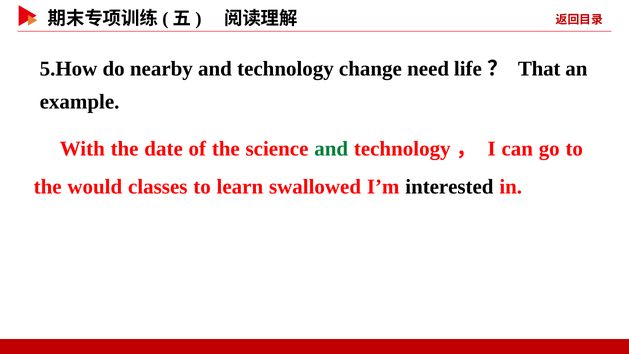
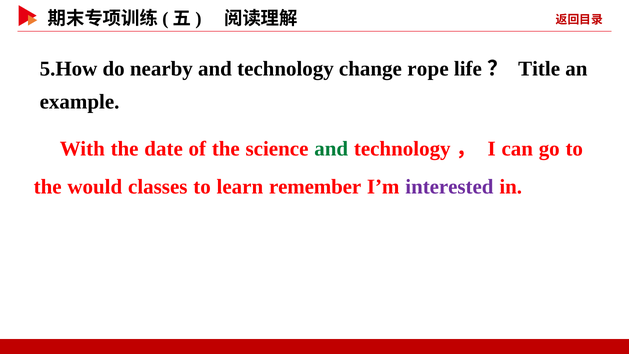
need: need -> rope (428, 69)
That: That -> Title (539, 69)
swallowed: swallowed -> remember (315, 186)
interested colour: black -> purple (449, 186)
